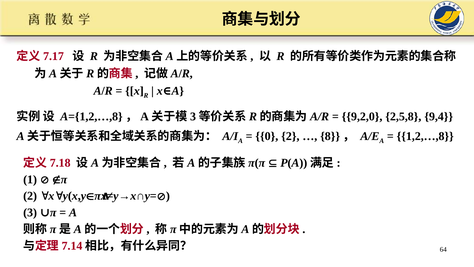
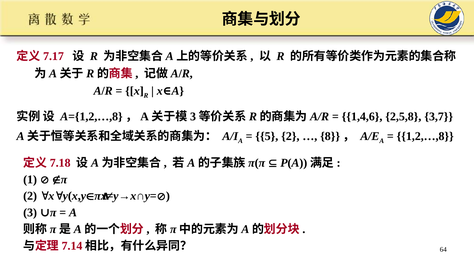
9,2,0: 9,2,0 -> 1,4,6 (362, 116)
9,4: 9,4 -> 3,7 (439, 116)
0: 0 -> 5 (267, 136)
